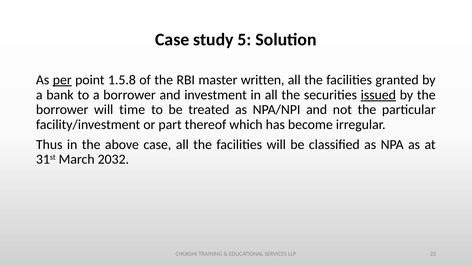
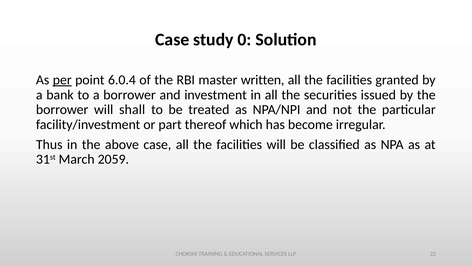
5: 5 -> 0 (245, 40)
1.5.8: 1.5.8 -> 6.0.4 (122, 80)
issued underline: present -> none (378, 95)
time: time -> shall (132, 110)
2032: 2032 -> 2059 (113, 159)
